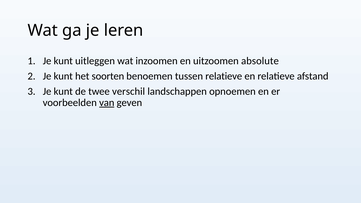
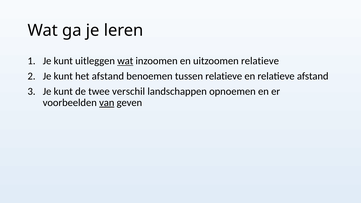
wat underline: none -> present (125, 61)
uitzoomen absolute: absolute -> relatieve (260, 61)
het soorten: soorten -> afstand (108, 76)
